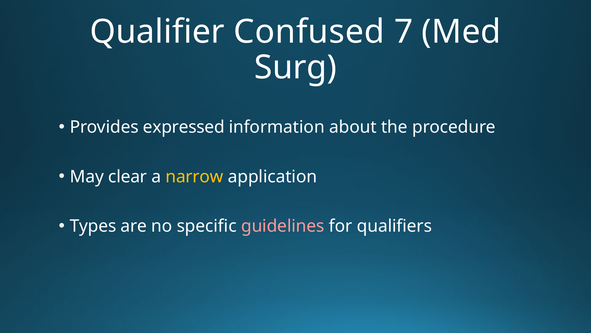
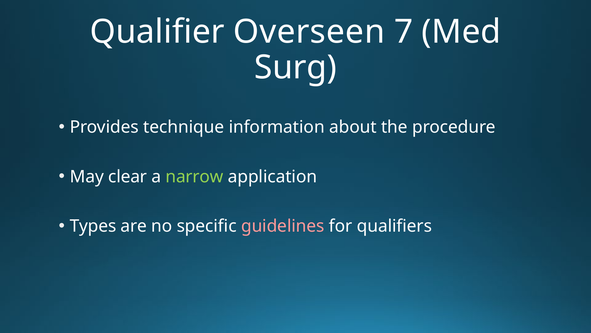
Confused: Confused -> Overseen (309, 32)
expressed: expressed -> technique (184, 127)
narrow colour: yellow -> light green (195, 176)
